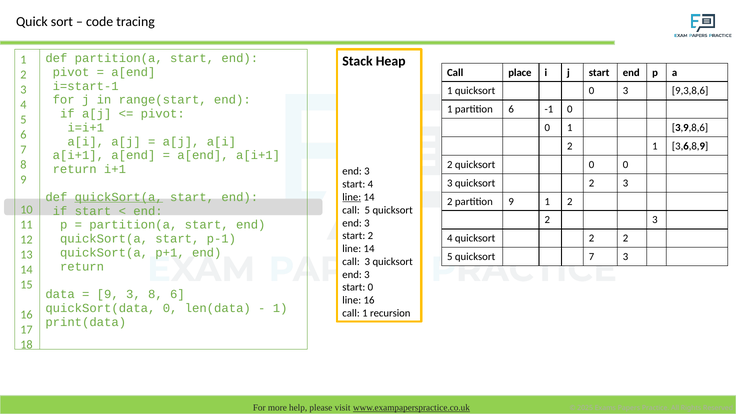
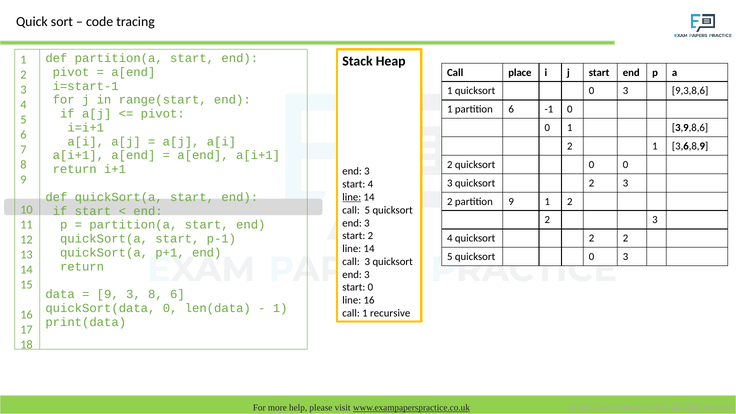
quickSort(a underline: present -> none (119, 197)
5 quicksort 7: 7 -> 0 (592, 257)
recursion: recursion -> recursive (390, 313)
